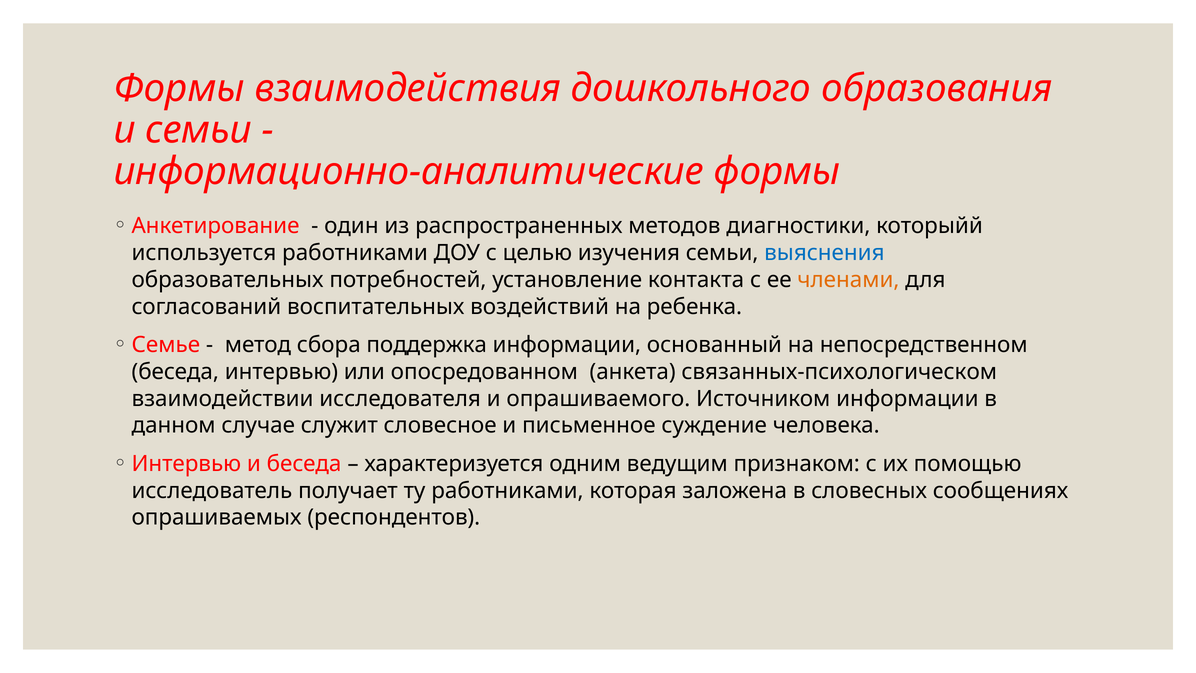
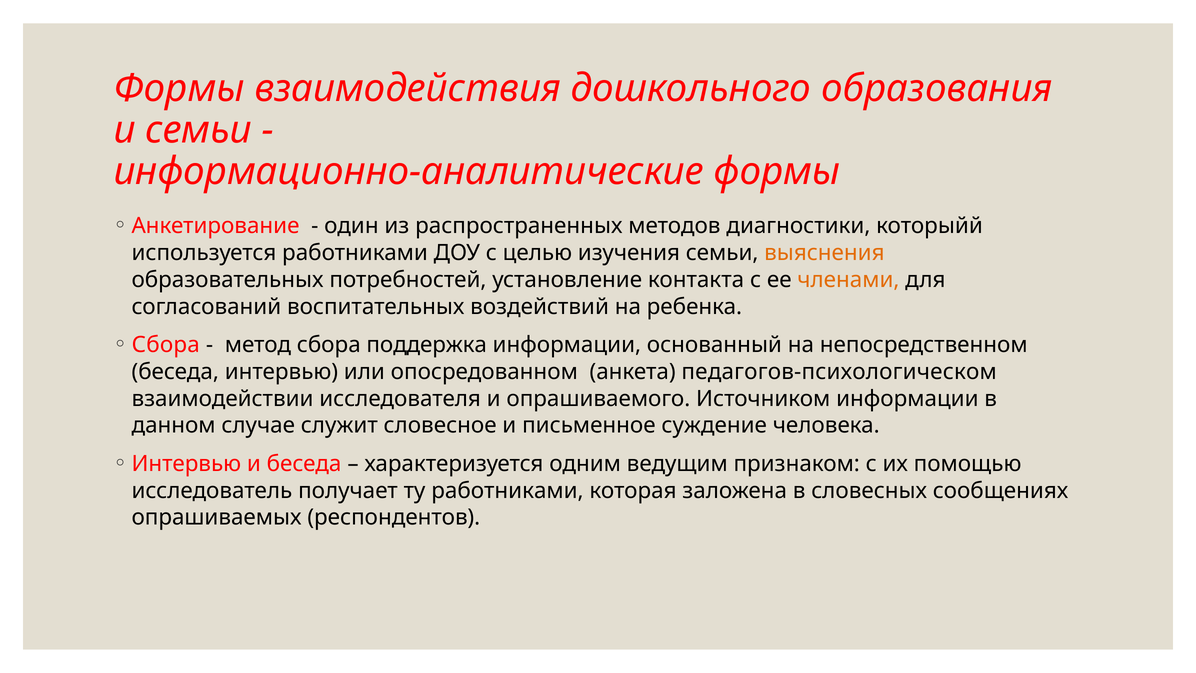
выяснения colour: blue -> orange (824, 253)
Семье: Семье -> Сбора (166, 345)
связанных-психологическом: связанных-психологическом -> педагогов-психологическом (839, 372)
